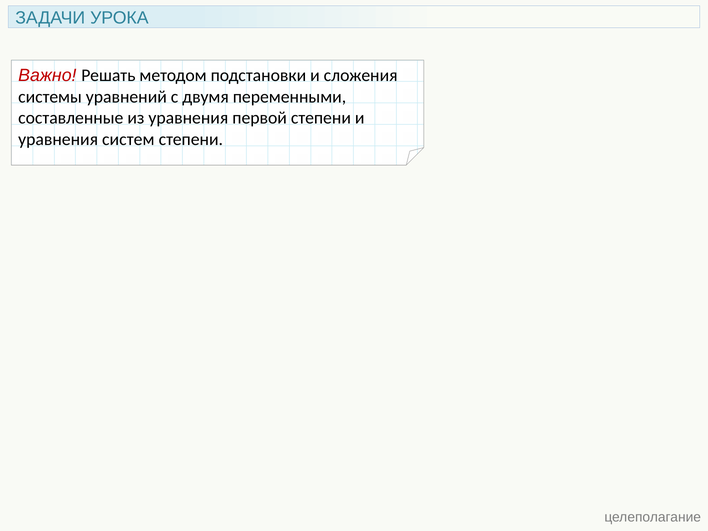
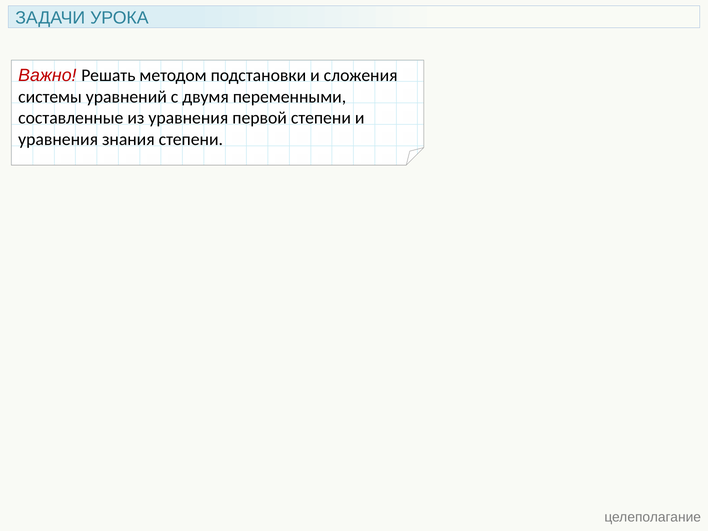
систем: систем -> знания (128, 139)
